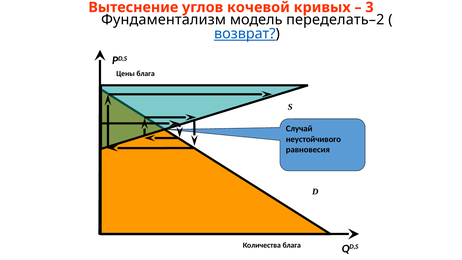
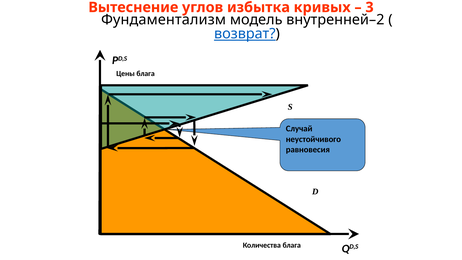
кочевой: кочевой -> избытка (258, 7)
переделать–2: переделать–2 -> внутренней–2 (335, 20)
